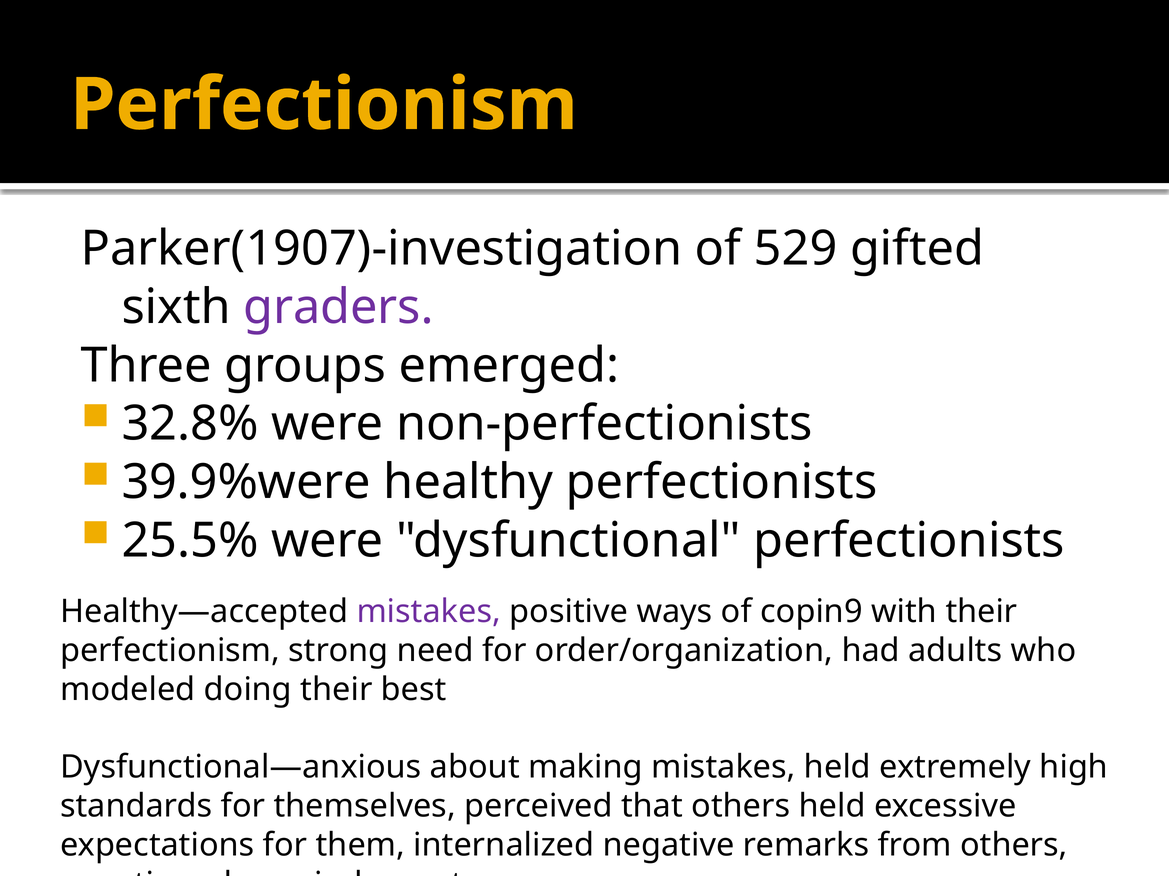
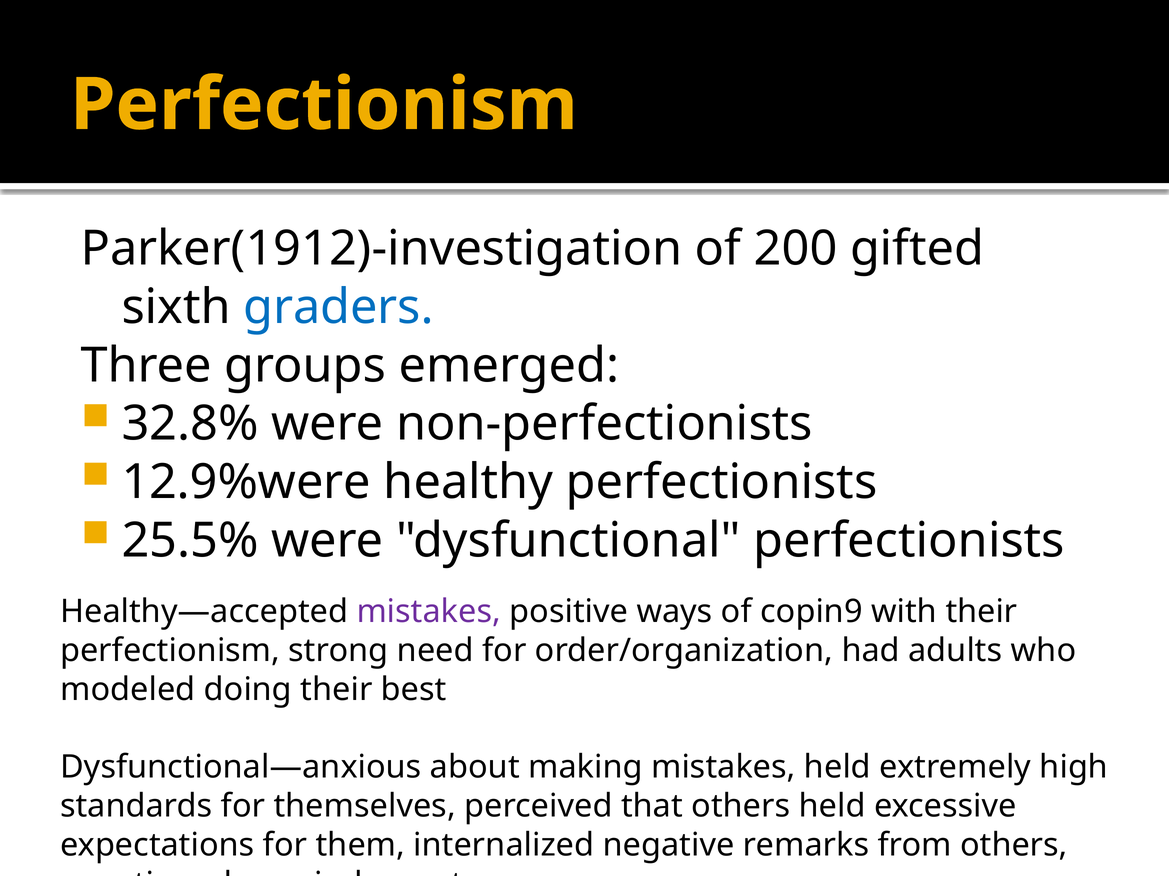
Parker(1907)-investigation: Parker(1907)-investigation -> Parker(1912)-investigation (381, 249)
529: 529 -> 200 (796, 249)
graders colour: purple -> blue (339, 307)
39.9%were: 39.9%were -> 12.9%were (246, 483)
